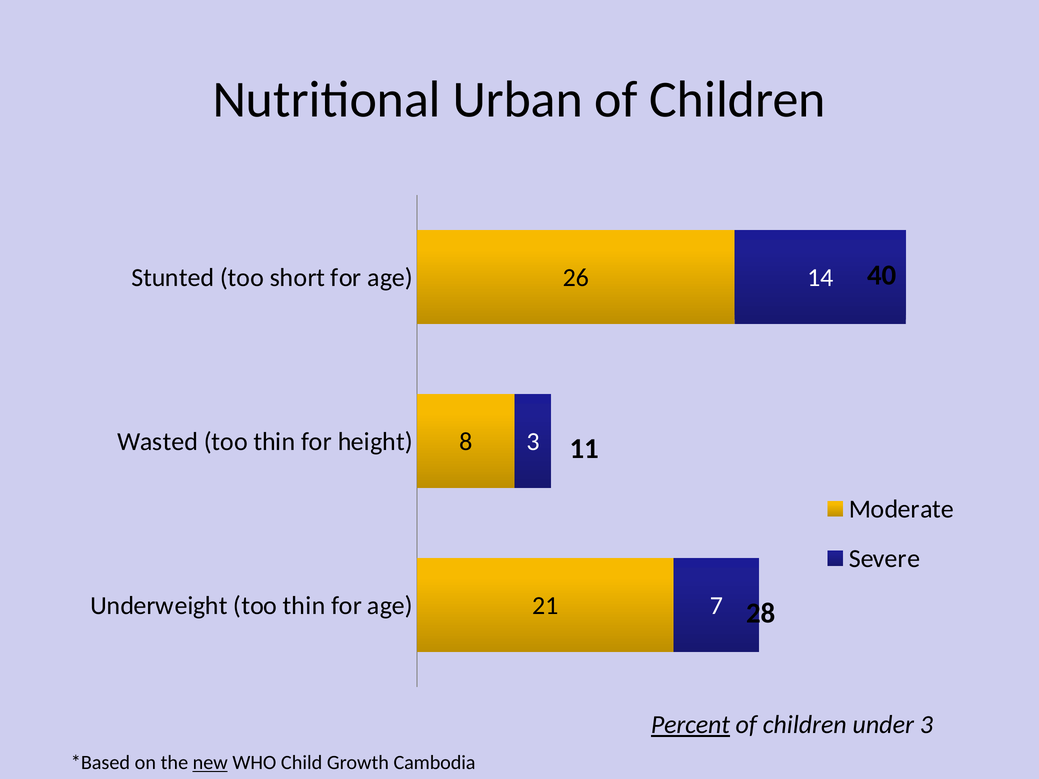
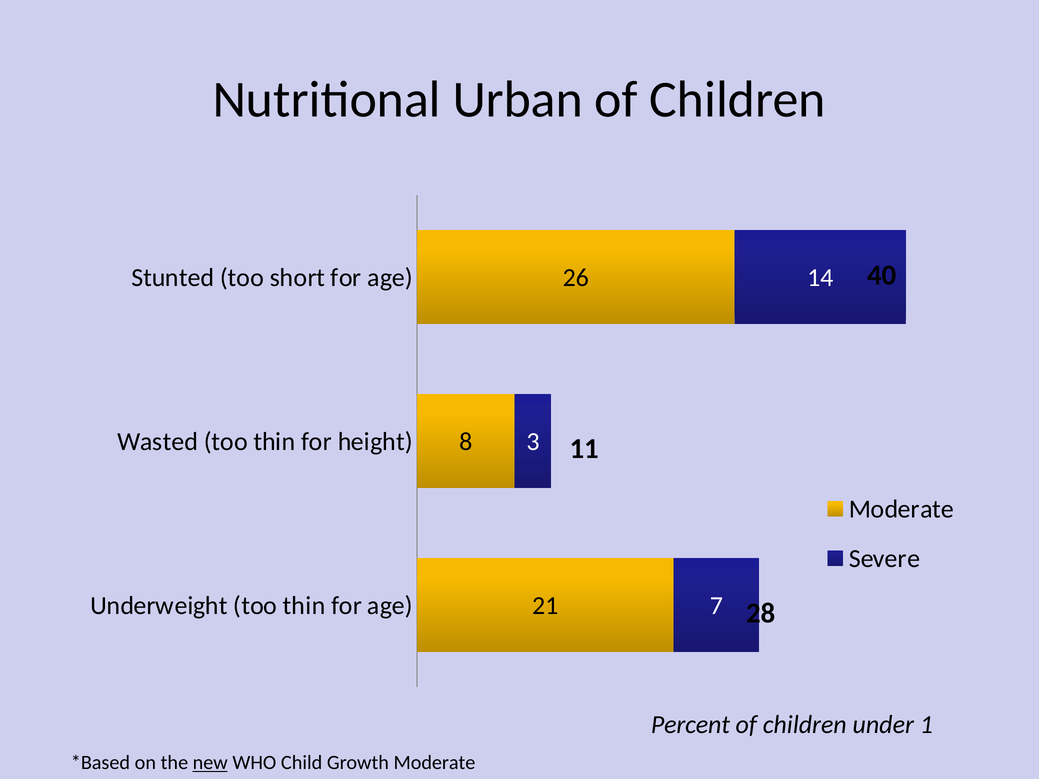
Percent underline: present -> none (690, 725)
under 3: 3 -> 1 (926, 725)
Growth Cambodia: Cambodia -> Moderate (434, 763)
